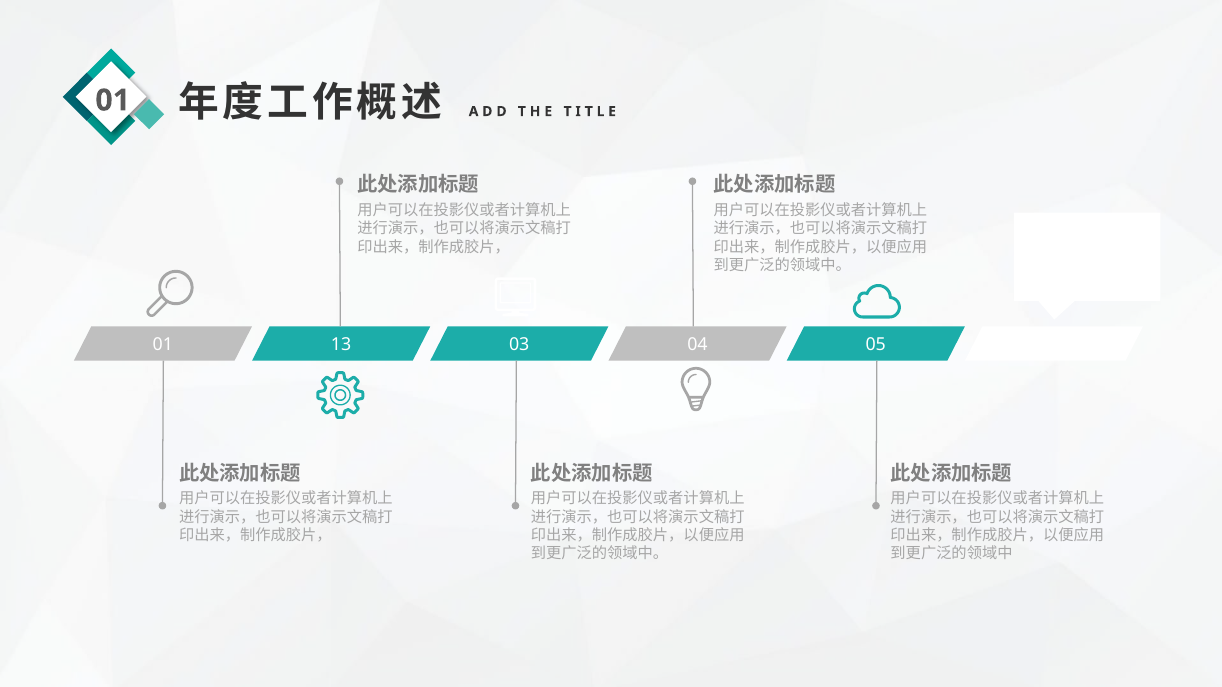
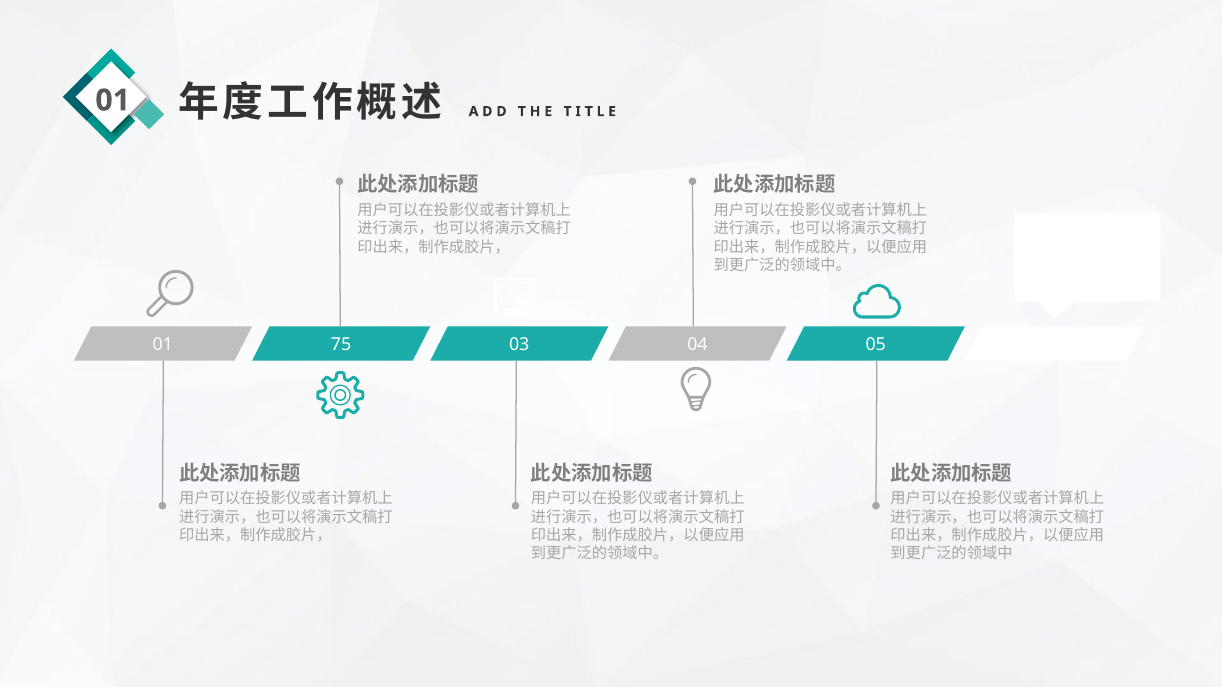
13: 13 -> 75 (341, 345)
